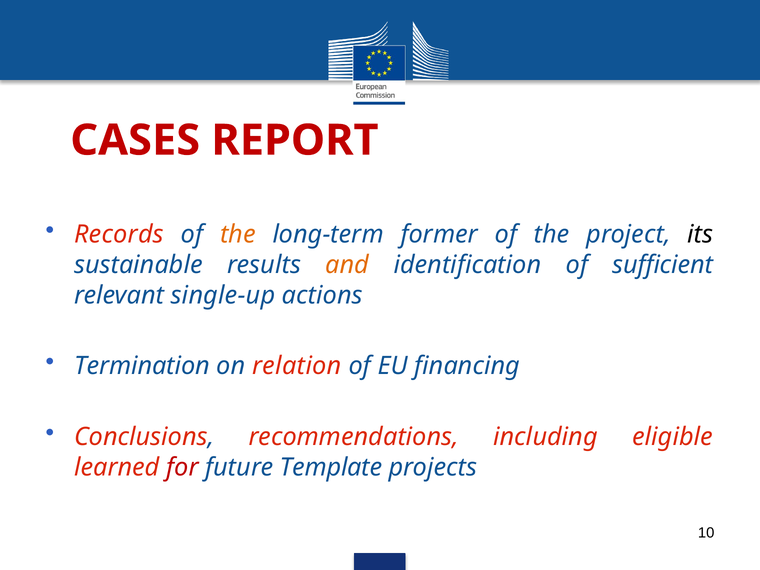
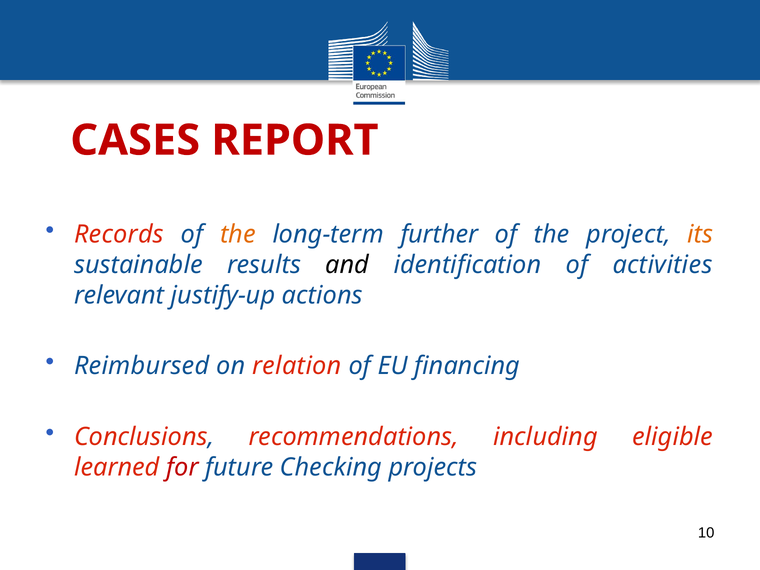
former: former -> further (439, 234)
its colour: black -> orange (700, 234)
and colour: orange -> black (347, 265)
sufficient: sufficient -> activities (663, 265)
single-up: single-up -> justify-up (223, 295)
Termination: Termination -> Reimbursed (142, 366)
Template: Template -> Checking (331, 467)
